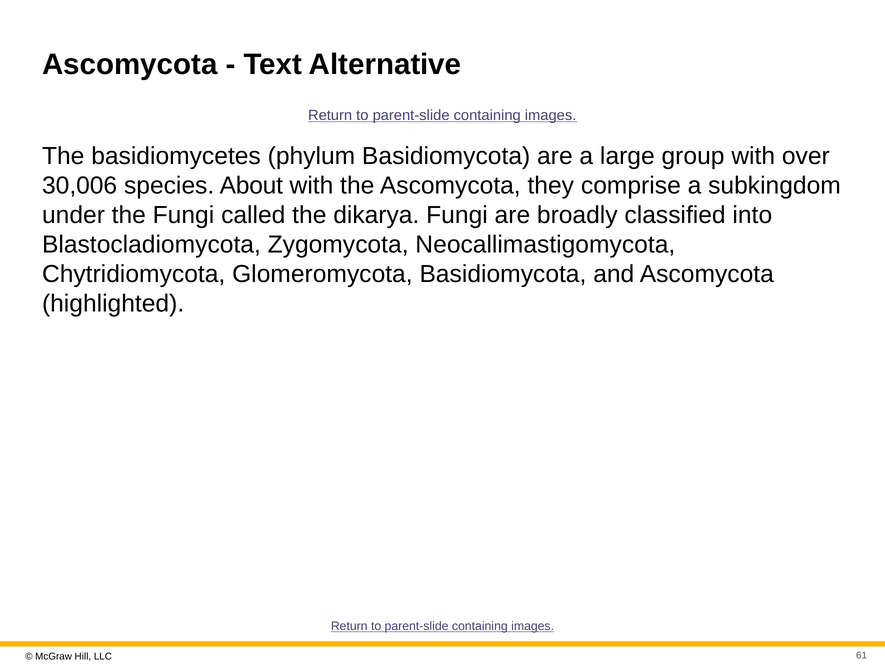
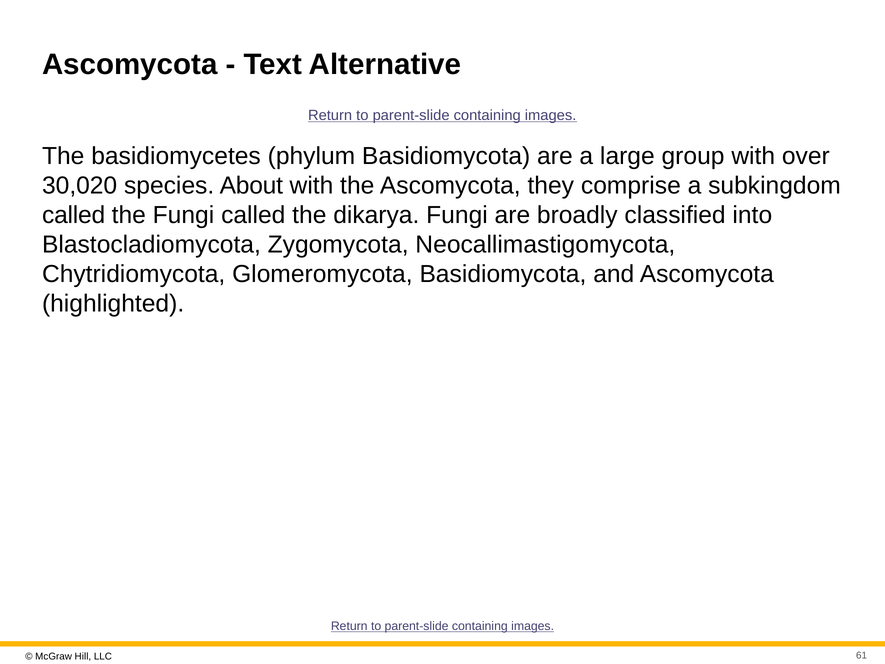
30,006: 30,006 -> 30,020 (80, 186)
under: under -> called (74, 215)
